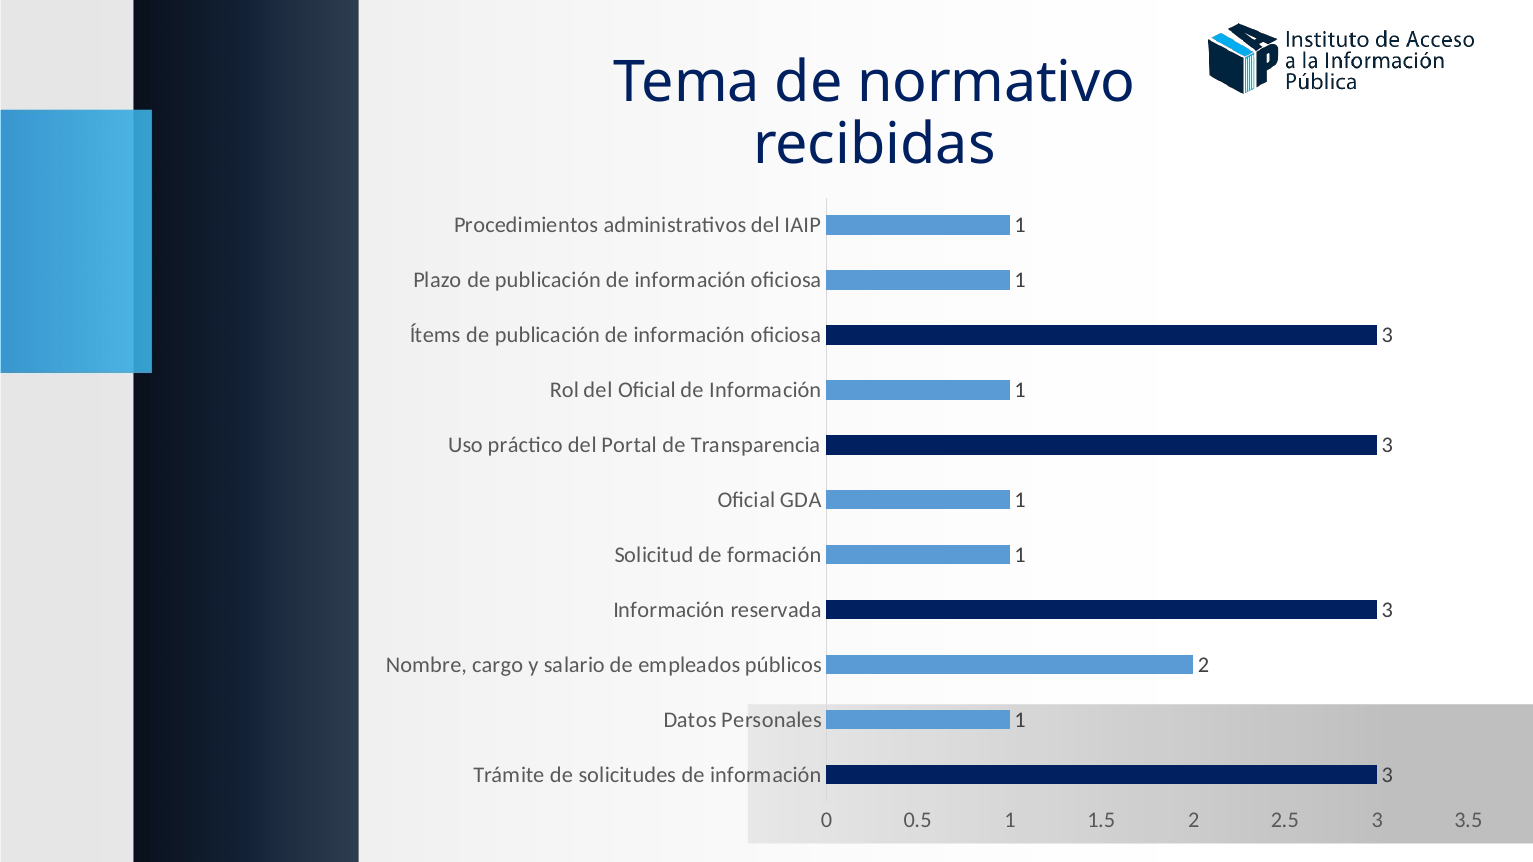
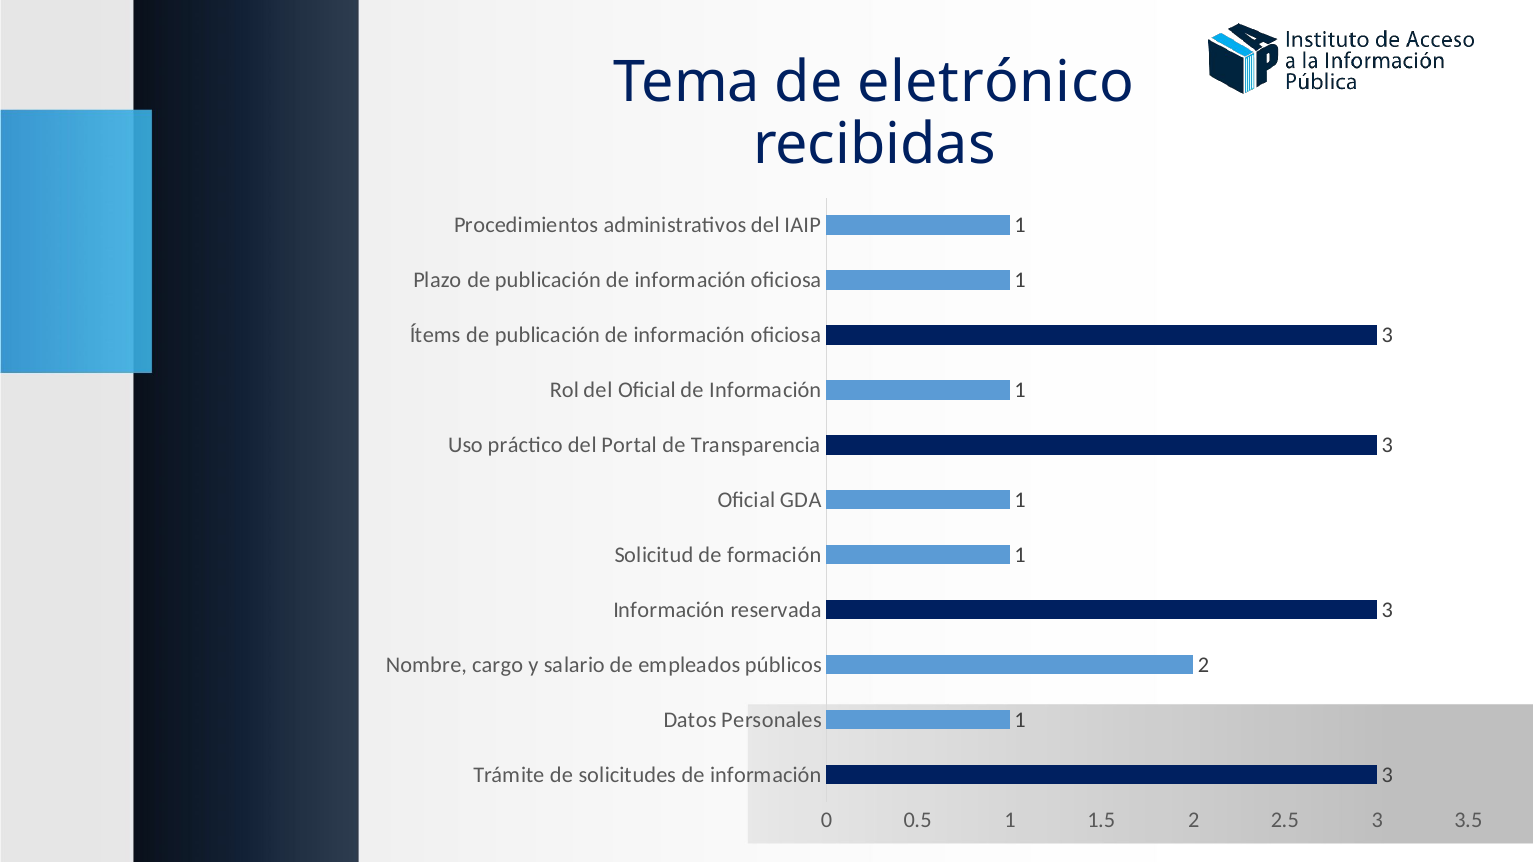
normativo: normativo -> eletrónico (996, 82)
